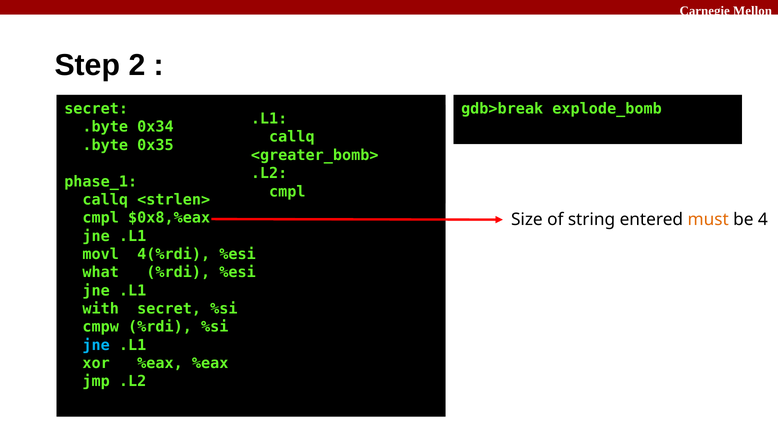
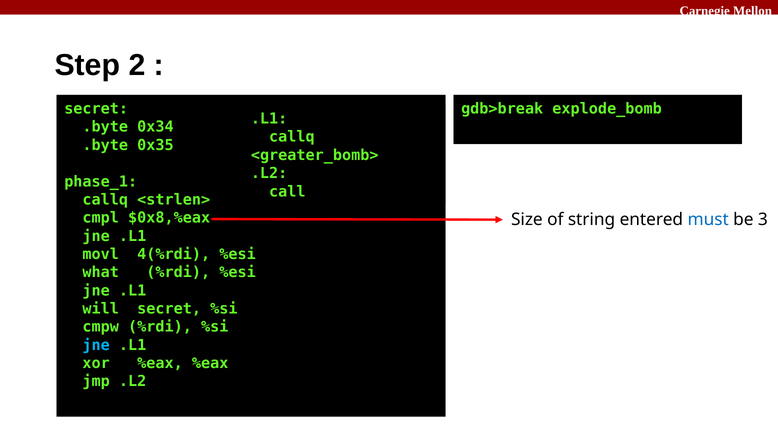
cmpl: cmpl -> call (287, 191)
must colour: orange -> blue (708, 219)
4: 4 -> 3 (763, 219)
with: with -> will (101, 309)
